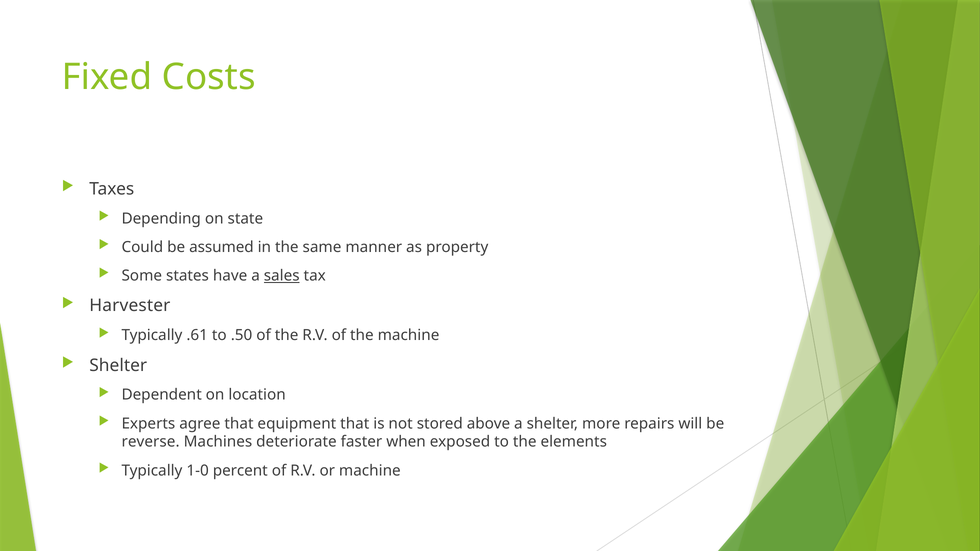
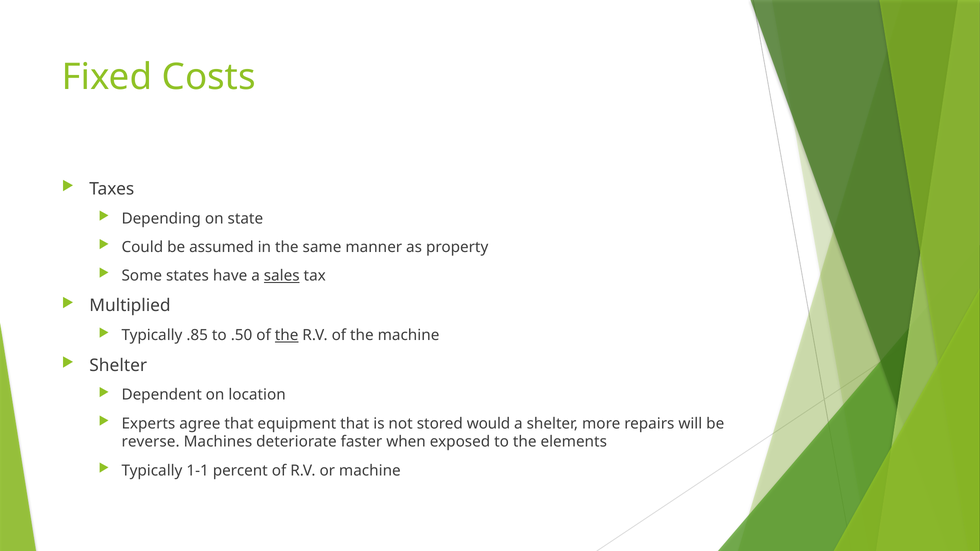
Harvester: Harvester -> Multiplied (130, 306)
.61: .61 -> .85 (197, 335)
the underline: none -> present (287, 335)
above: above -> would (489, 424)
1-0: 1-0 -> 1-1 (198, 471)
